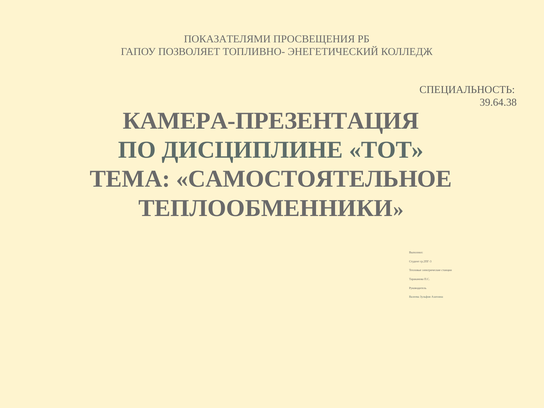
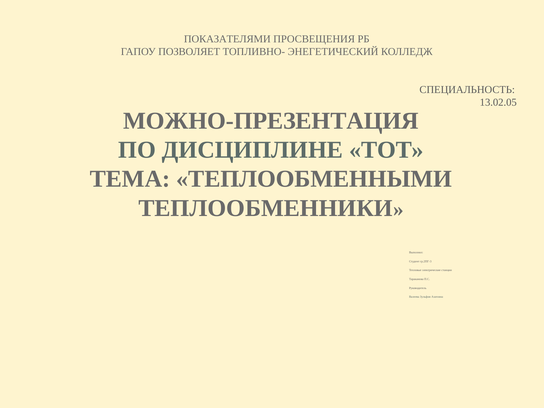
39.64.38: 39.64.38 -> 13.02.05 (498, 102)
КАМЕРА-ПРЕЗЕНТАЦИЯ: КАМЕРА-ПРЕЗЕНТАЦИЯ -> МОЖНО-ПРЕЗЕНТАЦИЯ (271, 121)
САМОСТОЯТЕЛЬНОЕ: САМОСТОЯТЕЛЬНОЕ -> ТЕПЛООБМЕННЫМИ (314, 179)
